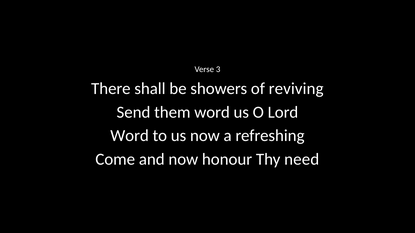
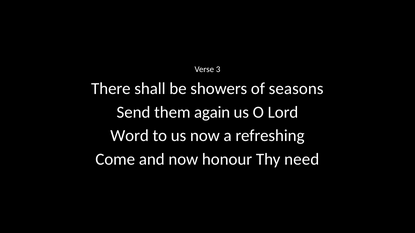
reviving: reviving -> seasons (296, 89)
them word: word -> again (212, 112)
